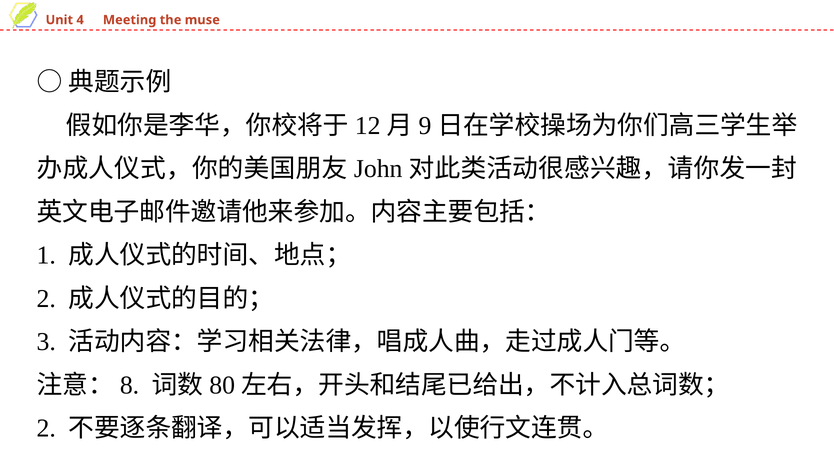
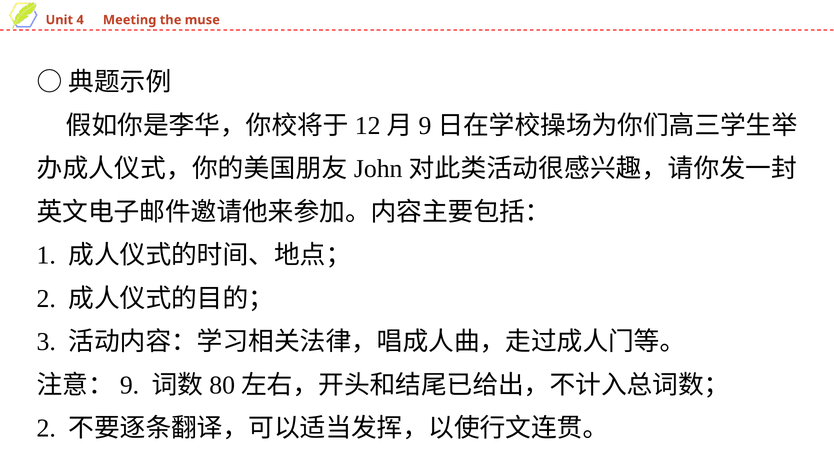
8: 8 -> 9 (130, 385)
